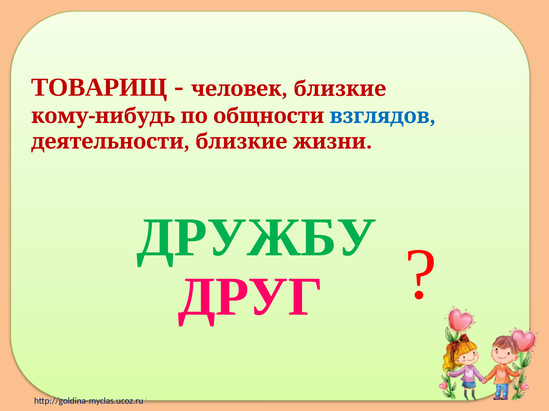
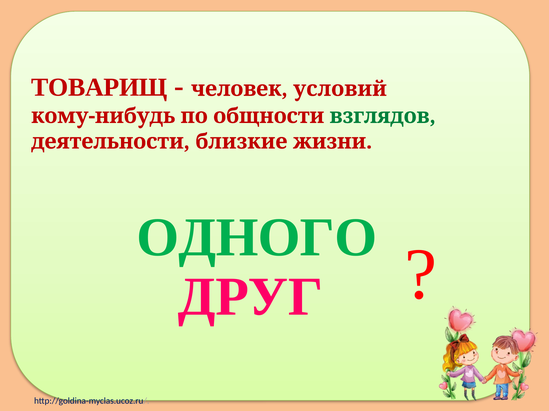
человек близкие: близкие -> условий (340, 89)
взглядов colour: blue -> green (383, 116)
ДРУЖБУ: ДРУЖБУ -> ОДНОГО (257, 238)
